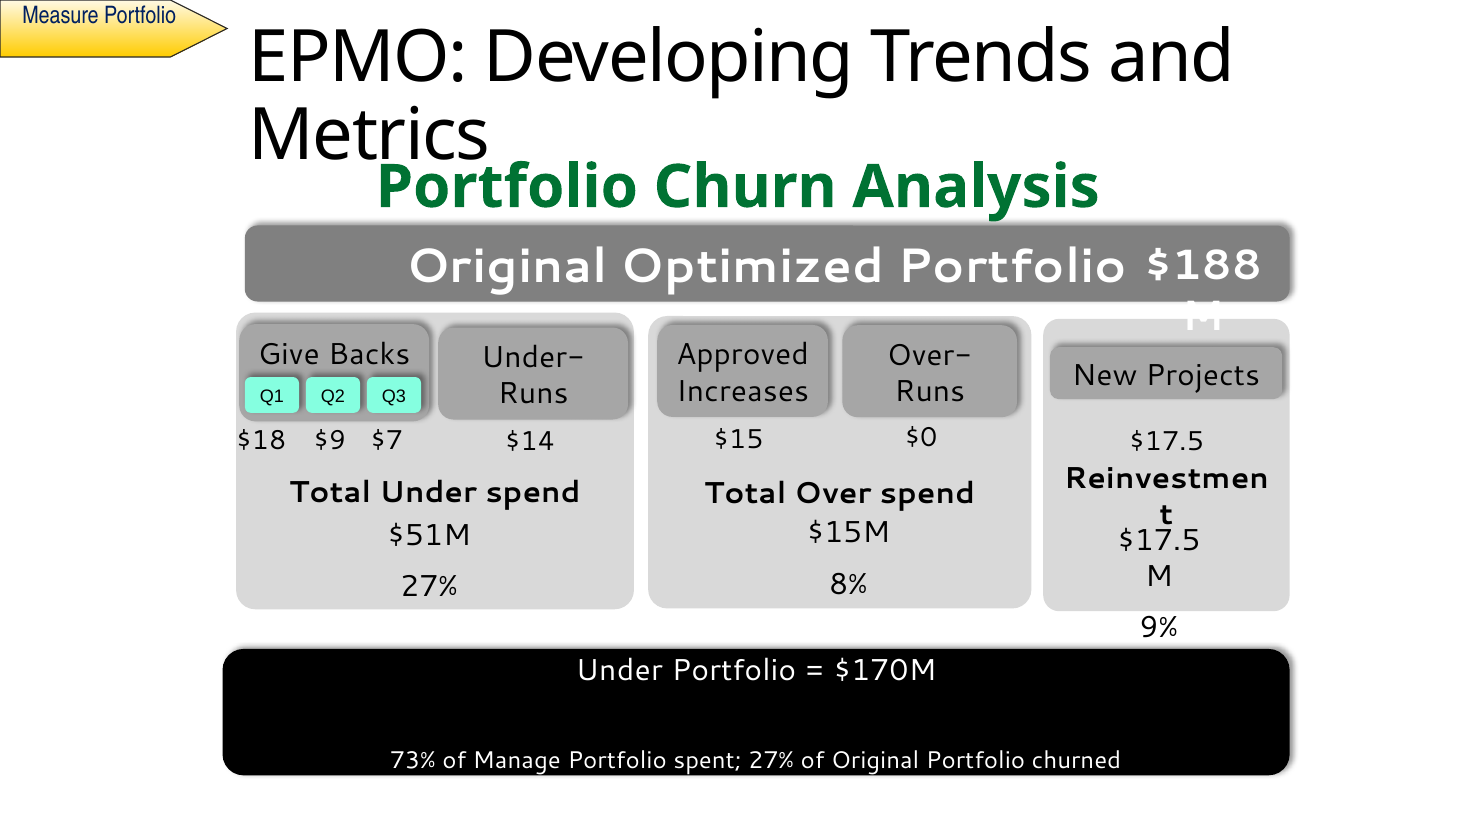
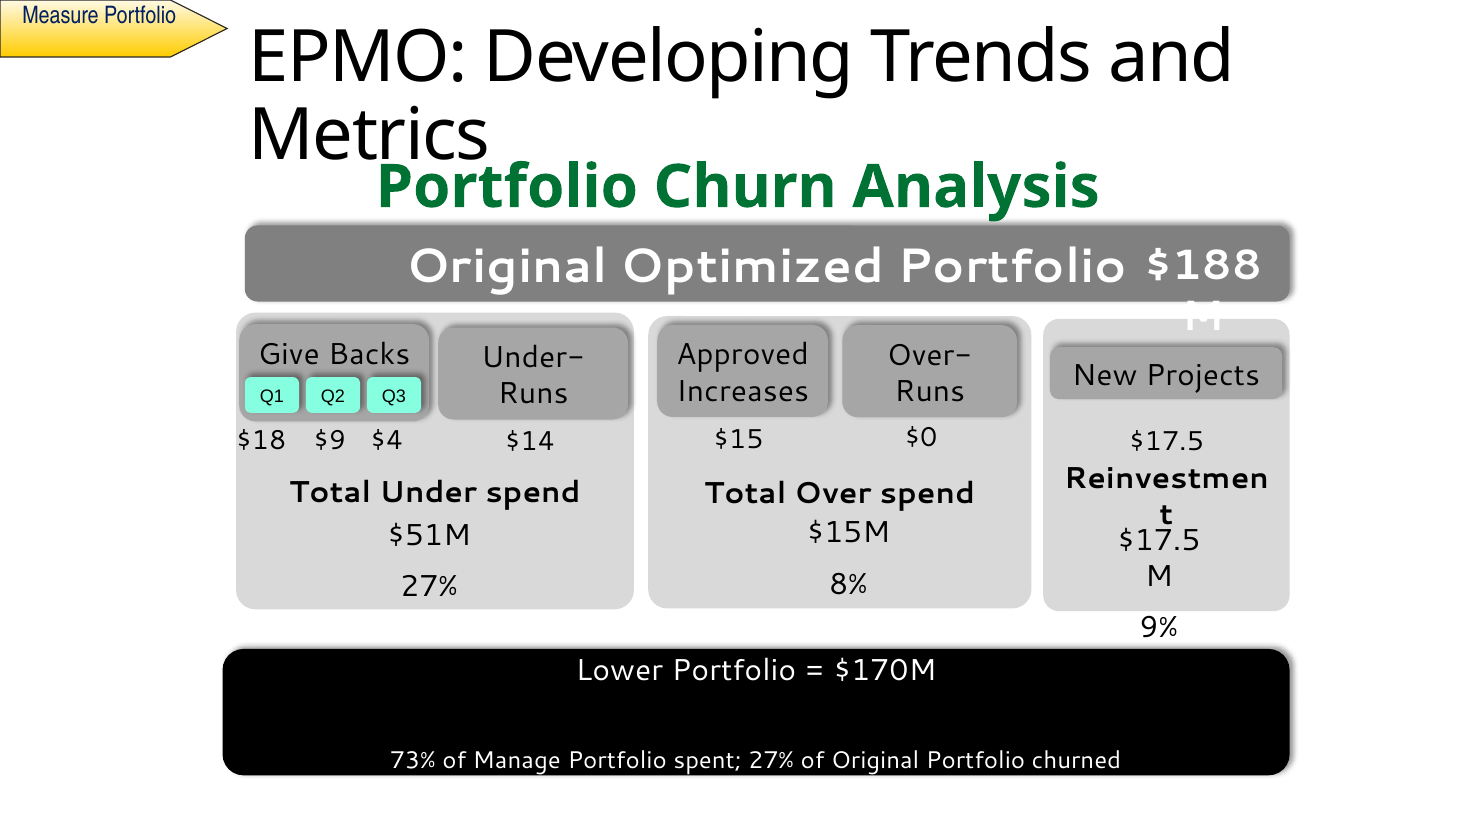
$7: $7 -> $4 (387, 440)
Under: Under -> Lower (619, 671)
